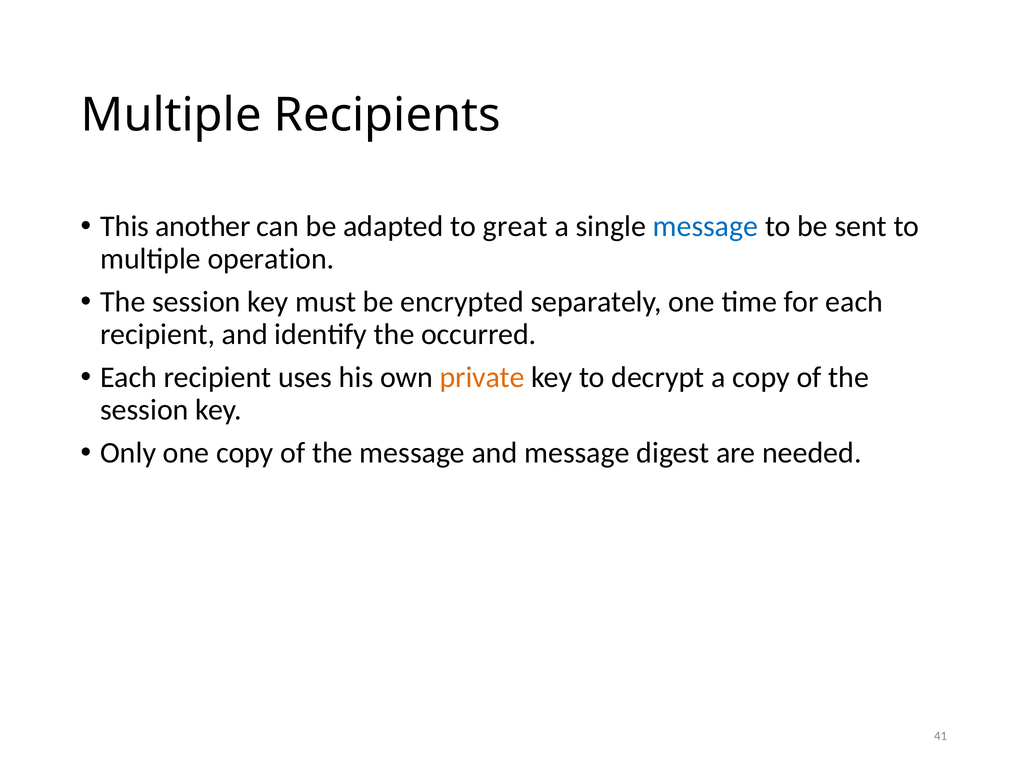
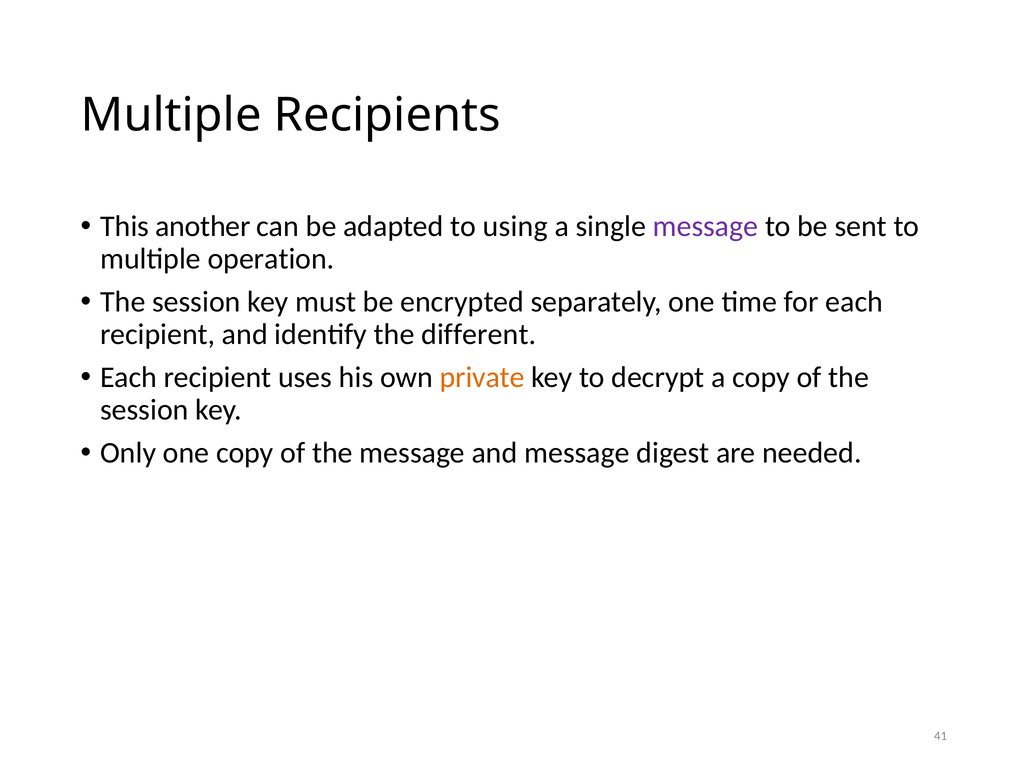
great: great -> using (515, 226)
message colour: blue -> purple (706, 226)
occurred: occurred -> different (479, 334)
